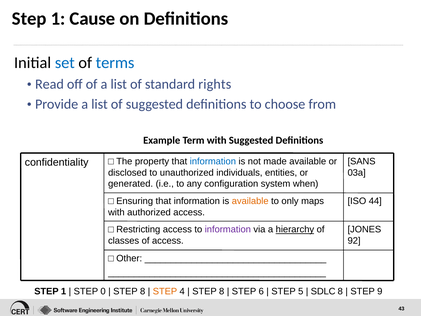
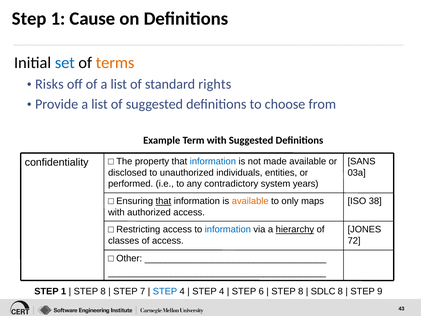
terms colour: blue -> orange (115, 63)
Read: Read -> Risks (49, 84)
generated: generated -> performed (131, 184)
configuration: configuration -> contradictory (231, 184)
when: when -> years (306, 184)
that underline: none -> present (163, 201)
44: 44 -> 38 (375, 201)
information colour: purple -> blue (228, 229)
92: 92 -> 72 (354, 241)
0: 0 -> 8 (103, 291)
8: 8 -> 7 (143, 291)
STEP colour: orange -> blue (165, 291)
8: 8 -> 4 (222, 291)
5: 5 -> 8 (301, 291)
